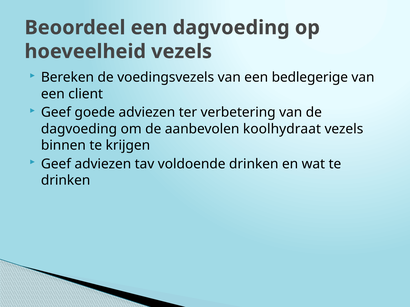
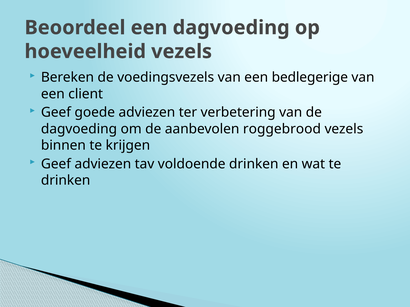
koolhydraat: koolhydraat -> roggebrood (282, 129)
